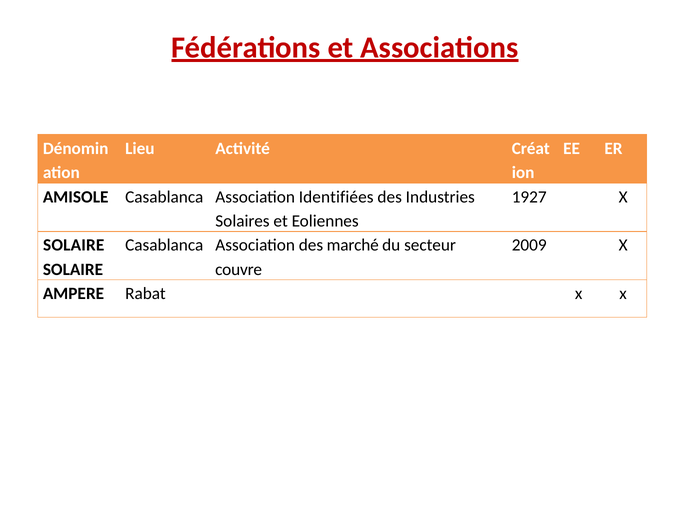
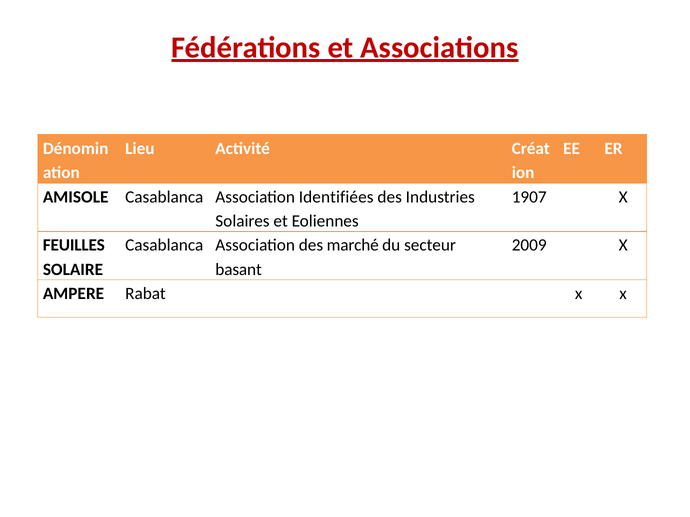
1927: 1927 -> 1907 (529, 197)
SOLAIRE: SOLAIRE -> FEUILLES (74, 246)
couvre: couvre -> basant (239, 270)
